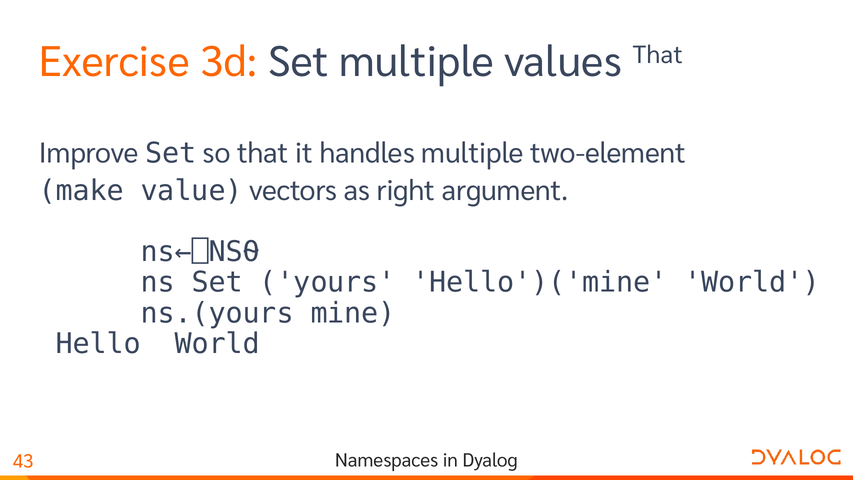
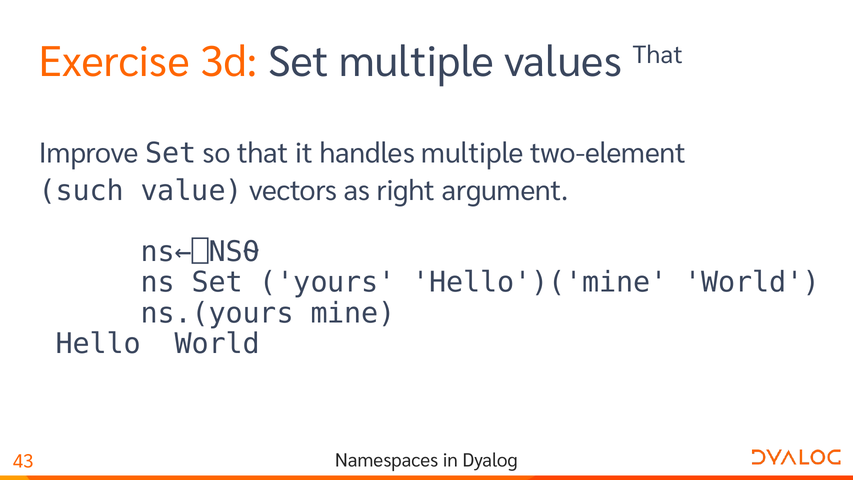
make: make -> such (81, 191)
